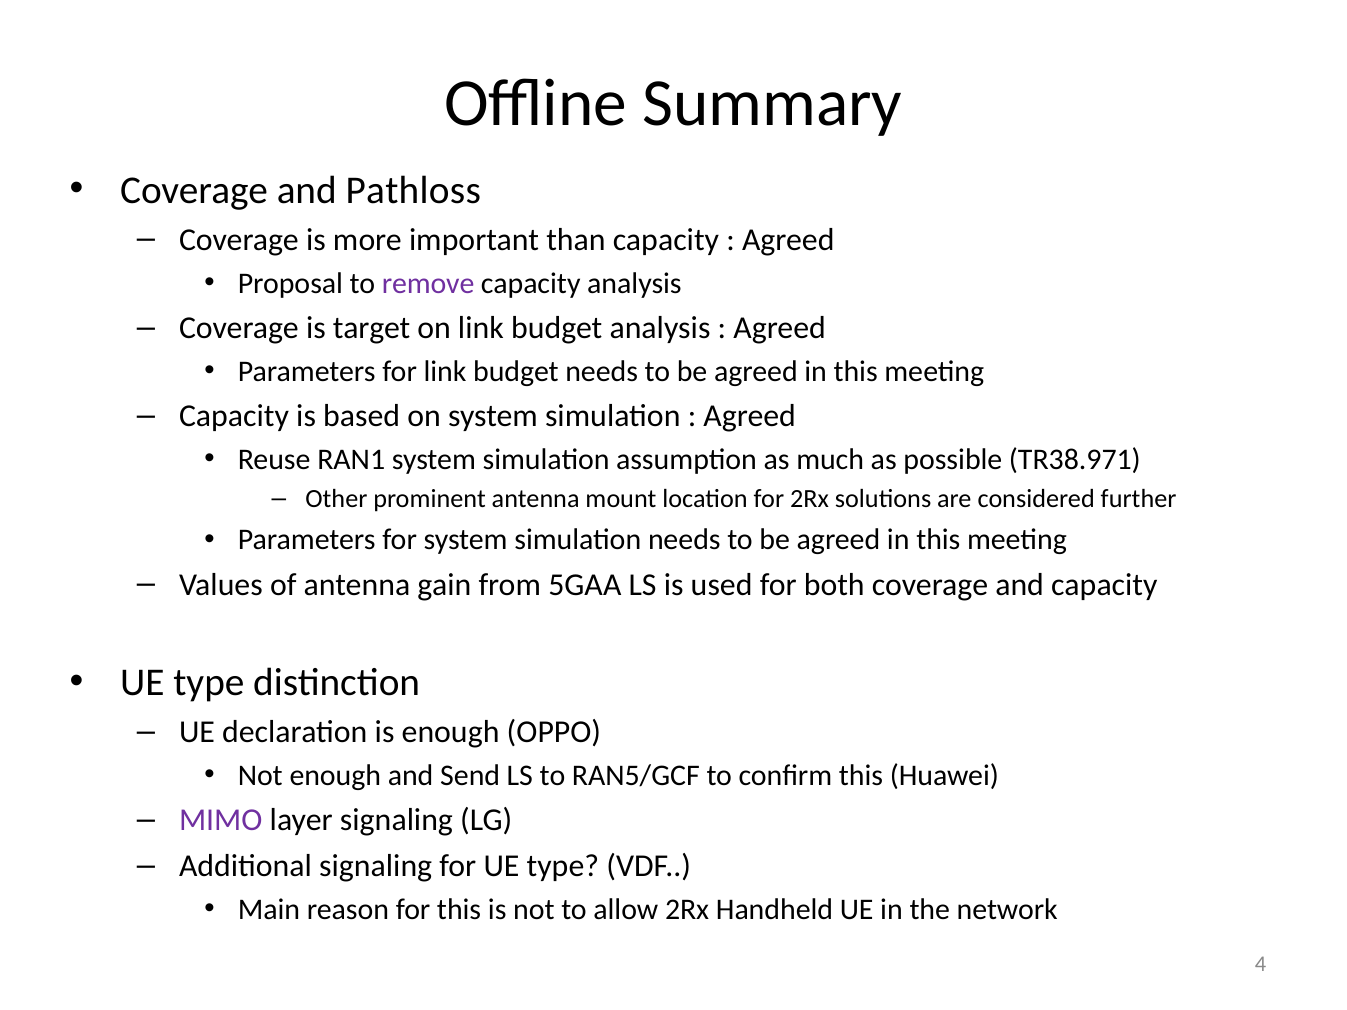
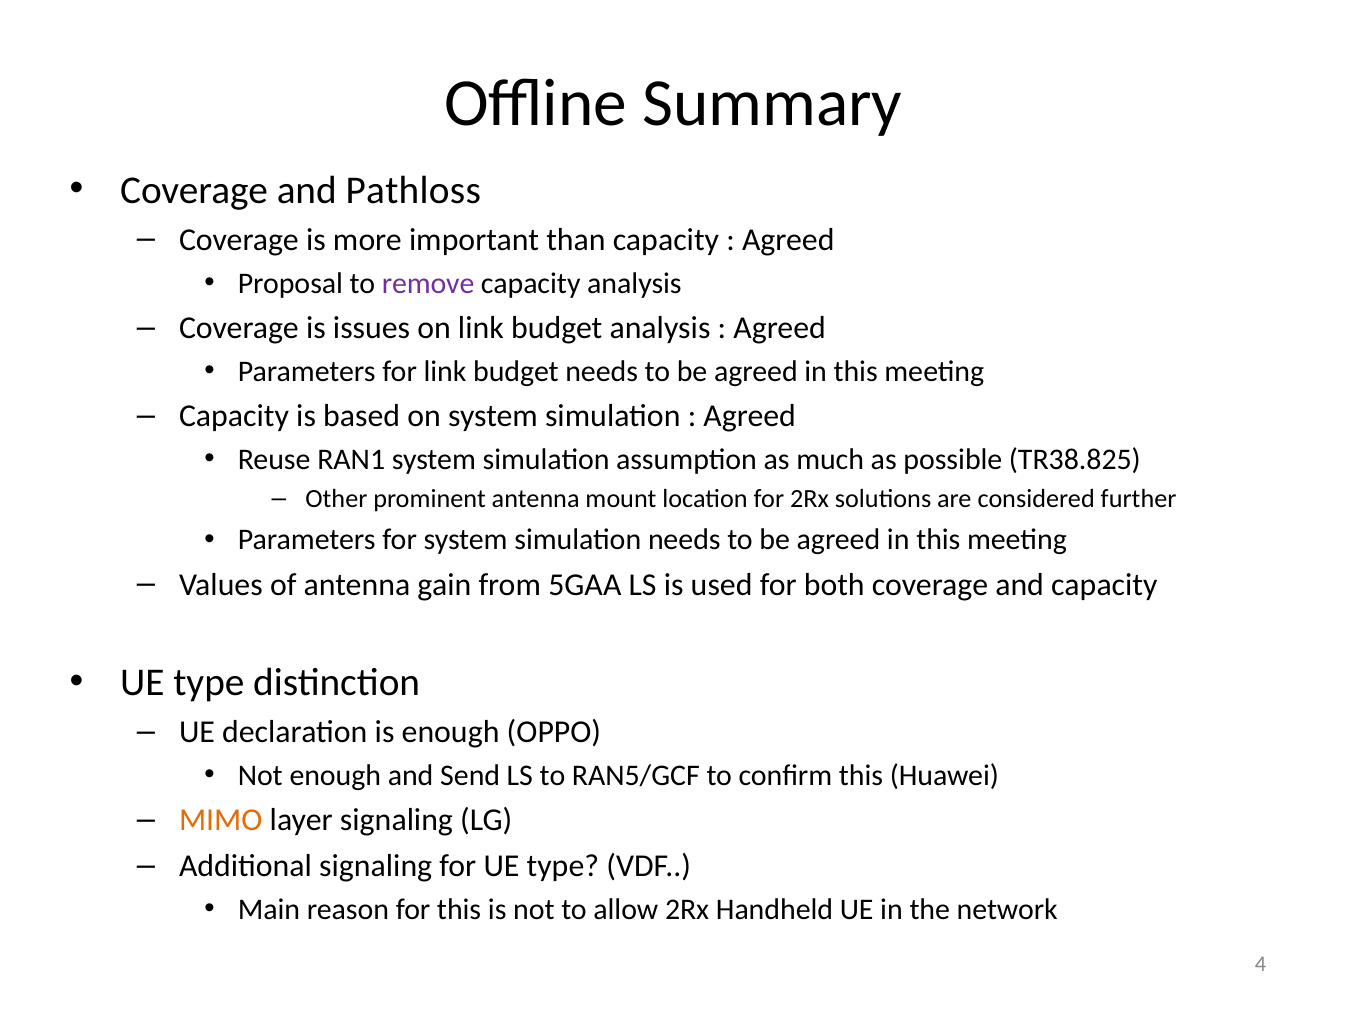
target: target -> issues (372, 328)
TR38.971: TR38.971 -> TR38.825 (1075, 460)
MIMO colour: purple -> orange (221, 821)
